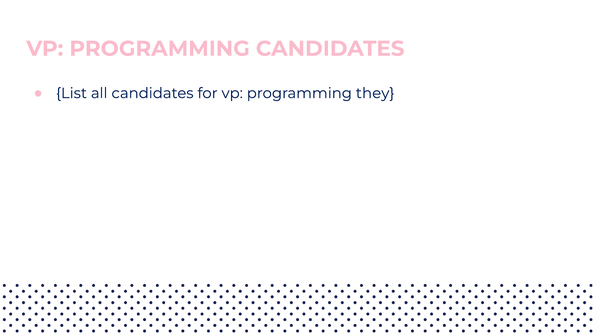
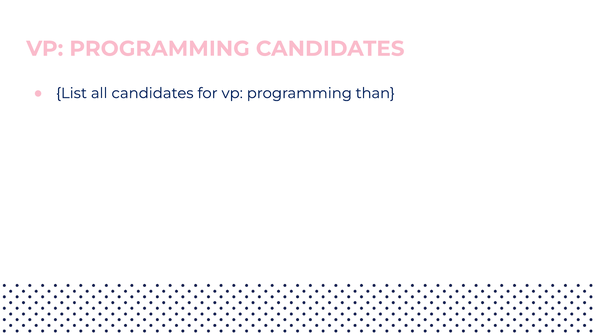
they: they -> than (375, 93)
